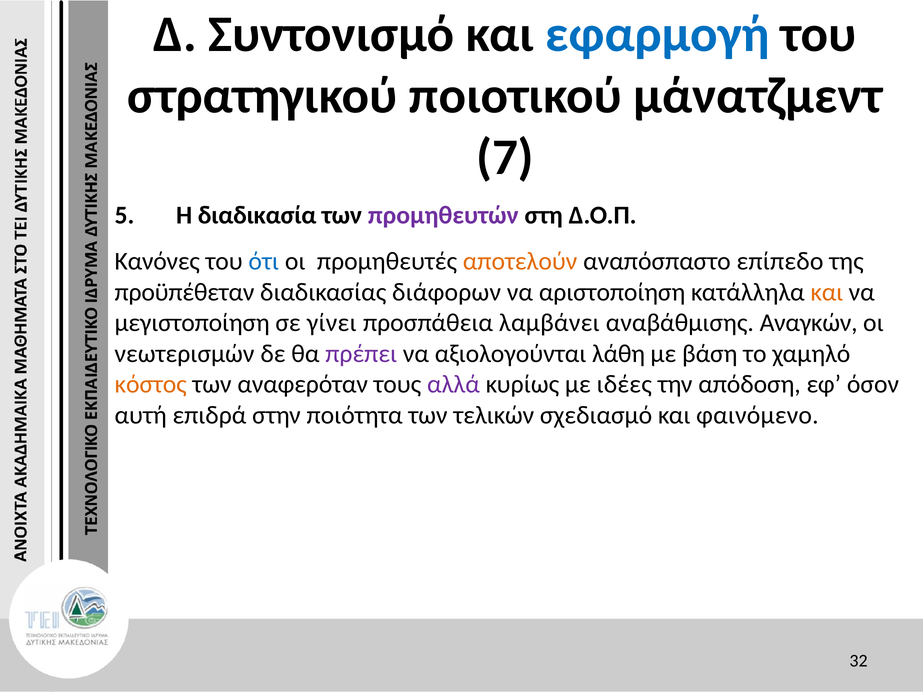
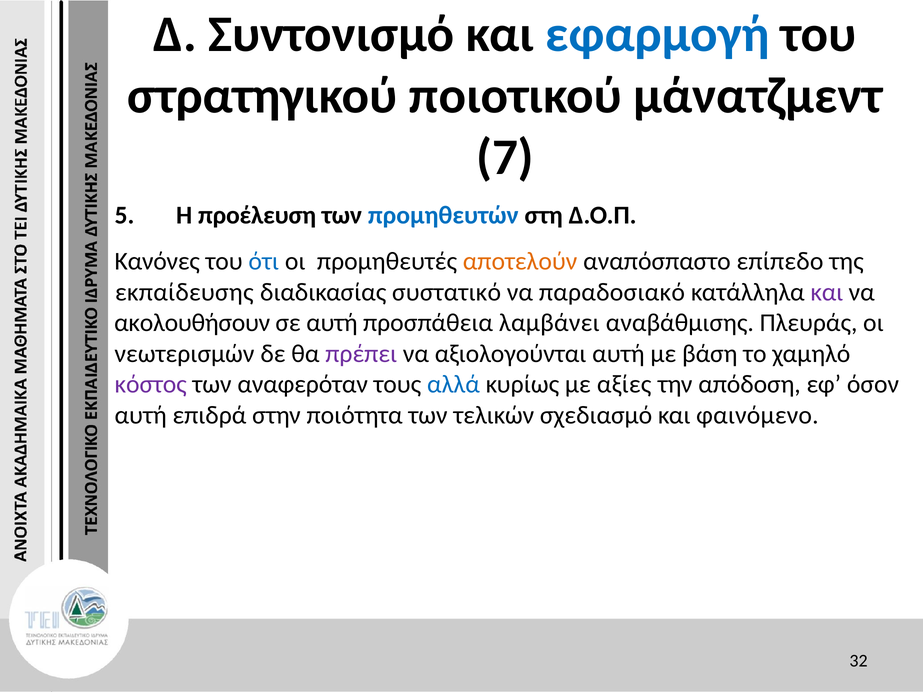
διαδικασία: διαδικασία -> προέλευση (257, 215)
προμηθευτών colour: purple -> blue (443, 215)
προϋπέθεταν: προϋπέθεταν -> εκπαίδευσης (184, 292)
διάφορων: διάφορων -> συστατικό (447, 292)
αριστοποίηση: αριστοποίηση -> παραδοσιακό (612, 292)
και colour: orange -> purple (827, 292)
μεγιστοποίηση: μεγιστοποίηση -> ακολουθήσουν (192, 323)
σε γίνει: γίνει -> αυτή (332, 323)
Αναγκών: Αναγκών -> Πλευράς (809, 323)
αξιολογούνται λάθη: λάθη -> αυτή (618, 354)
κόστος colour: orange -> purple (151, 385)
αλλά colour: purple -> blue (453, 385)
ιδέες: ιδέες -> αξίες (624, 385)
